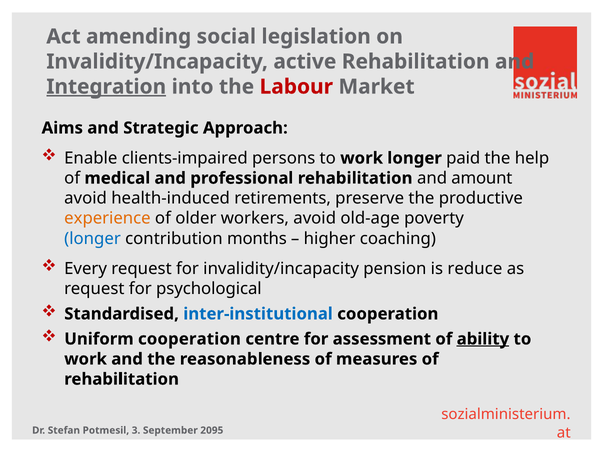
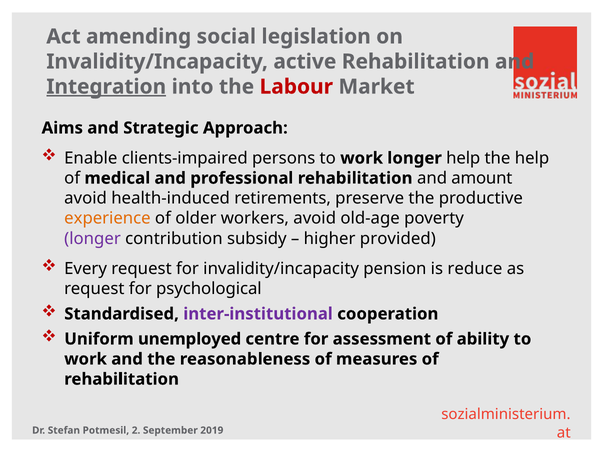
longer paid: paid -> help (463, 158)
longer colour: blue -> purple (93, 239)
months: months -> subsidy (257, 239)
coaching: coaching -> provided (398, 239)
inter-institutional colour: blue -> purple (258, 314)
Uniform cooperation: cooperation -> unemployed (190, 339)
ability underline: present -> none (483, 339)
3: 3 -> 2 (136, 431)
2095: 2095 -> 2019 (212, 431)
